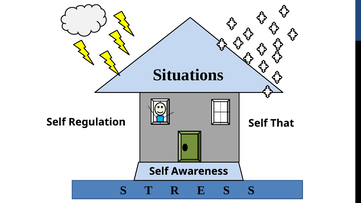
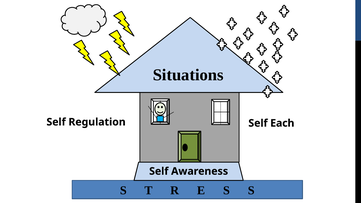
That: That -> Each (282, 123)
